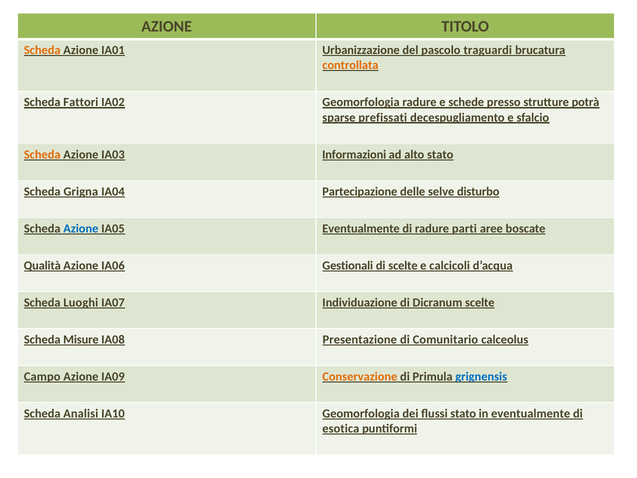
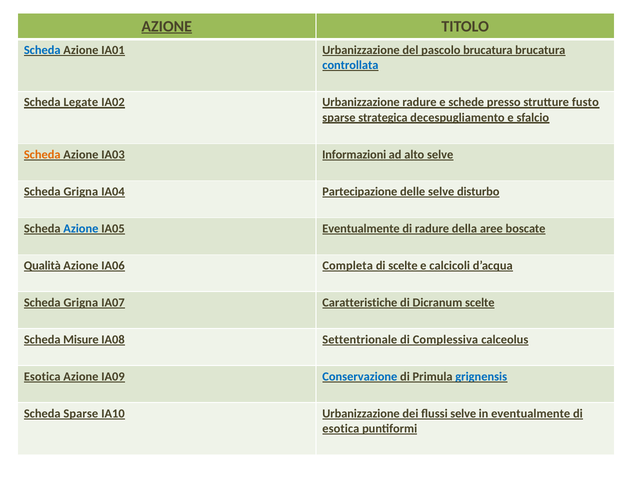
AZIONE underline: none -> present (167, 26)
Scheda colour: orange -> blue (42, 50)
pascolo traguardi: traguardi -> brucatura (488, 50)
controllata colour: orange -> blue (350, 65)
Fattori: Fattori -> Legate (81, 102)
IA02 Geomorfologia: Geomorfologia -> Urbanizzazione (361, 102)
potrà: potrà -> fusto (585, 102)
prefissati: prefissati -> strategica (383, 117)
alto stato: stato -> selve (440, 154)
parti: parti -> della (464, 228)
Gestionali: Gestionali -> Completa (348, 265)
Luoghi: Luoghi -> Grigna (81, 302)
Individuazione: Individuazione -> Caratteristiche (360, 302)
Presentazione: Presentazione -> Settentrionale (360, 339)
Comunitario: Comunitario -> Complessiva (445, 339)
Campo: Campo -> Esotica (42, 376)
Conservazione colour: orange -> blue (360, 376)
Scheda Analisi: Analisi -> Sparse (81, 413)
IA10 Geomorfologia: Geomorfologia -> Urbanizzazione (361, 413)
flussi stato: stato -> selve (463, 413)
